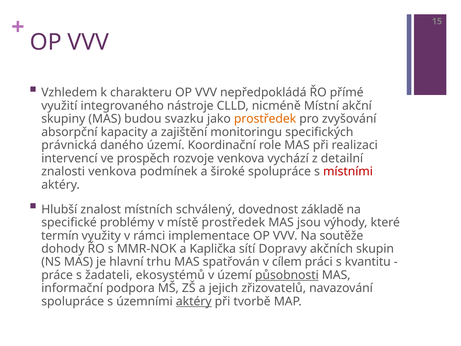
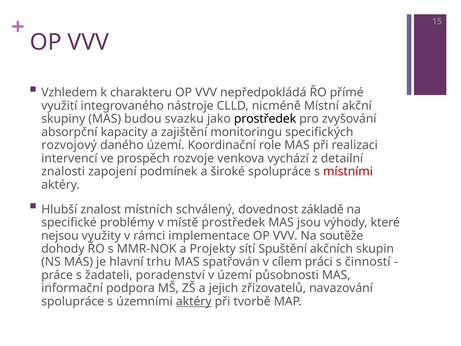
prostředek colour: orange -> black (265, 119)
právnická: právnická -> rozvojový (69, 145)
znalosti venkova: venkova -> zapojení (112, 171)
termín: termín -> nejsou (60, 235)
Kaplička: Kaplička -> Projekty (213, 249)
Dopravy: Dopravy -> Spuštění (283, 249)
kvantitu: kvantitu -> činností (368, 262)
ekosystémů: ekosystémů -> poradenství (170, 275)
působnosti underline: present -> none (287, 275)
